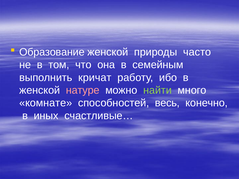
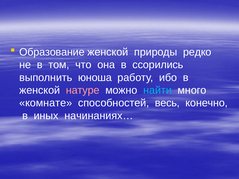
часто: часто -> редко (197, 52)
семейным: семейным -> ссорились (158, 65)
кричат: кричат -> юноша (95, 78)
найти colour: light green -> light blue (158, 90)
счастливые…: счастливые… -> начинаниях… (99, 116)
